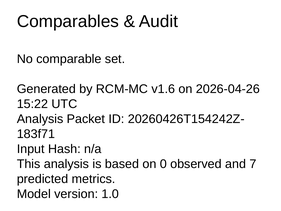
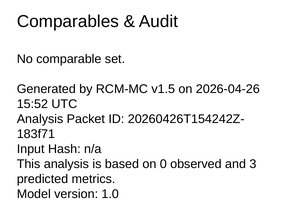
v1.6: v1.6 -> v1.5 (163, 89)
15:22: 15:22 -> 15:52 (32, 104)
7: 7 -> 3 (253, 164)
